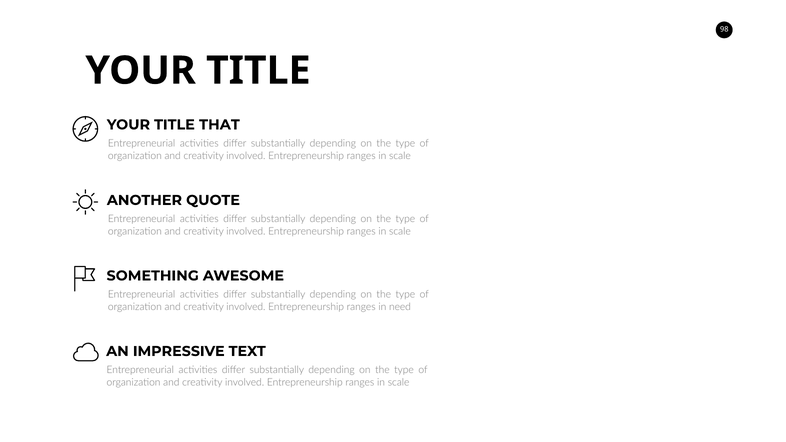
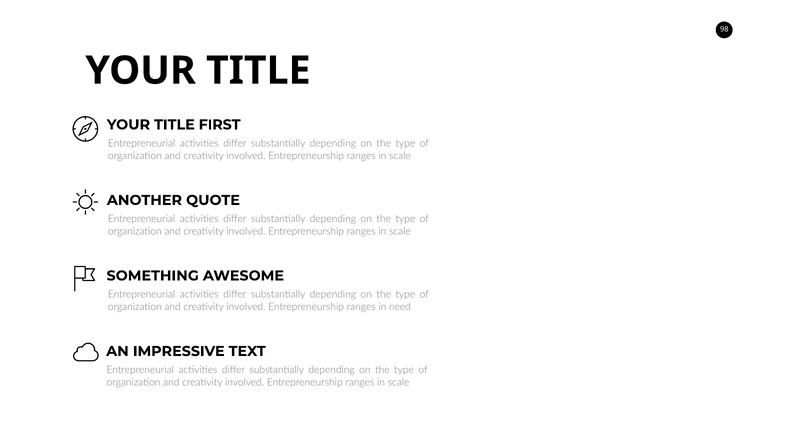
THAT: THAT -> FIRST (220, 125)
